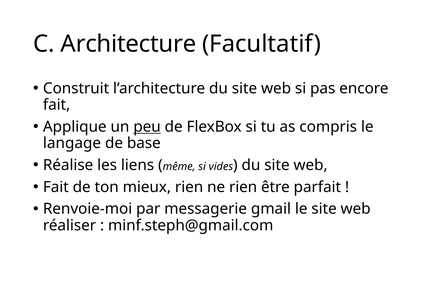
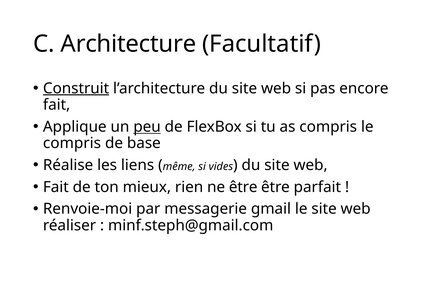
Construit underline: none -> present (76, 88)
langage: langage -> compris (72, 143)
ne rien: rien -> être (243, 187)
